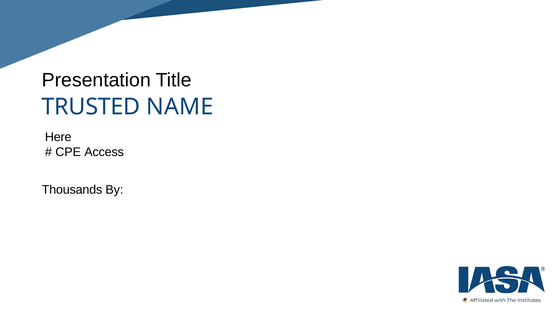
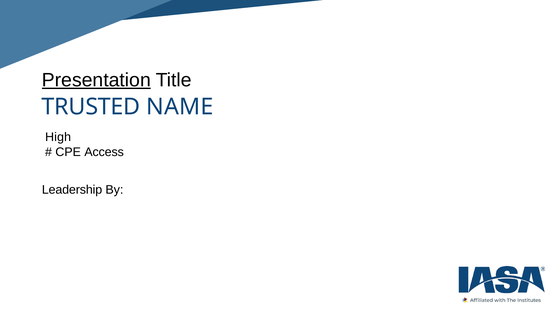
Presentation underline: none -> present (96, 80)
Here: Here -> High (58, 137)
Thousands: Thousands -> Leadership (72, 190)
